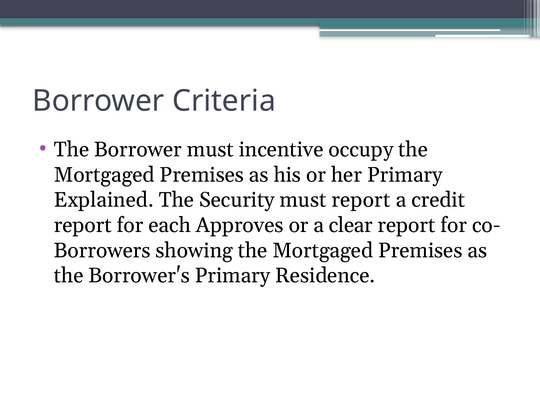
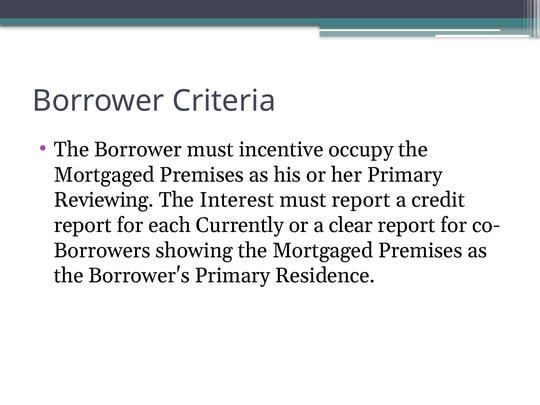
Explained: Explained -> Reviewing (104, 200)
Security: Security -> Interest (237, 200)
Approves: Approves -> Currently (240, 225)
